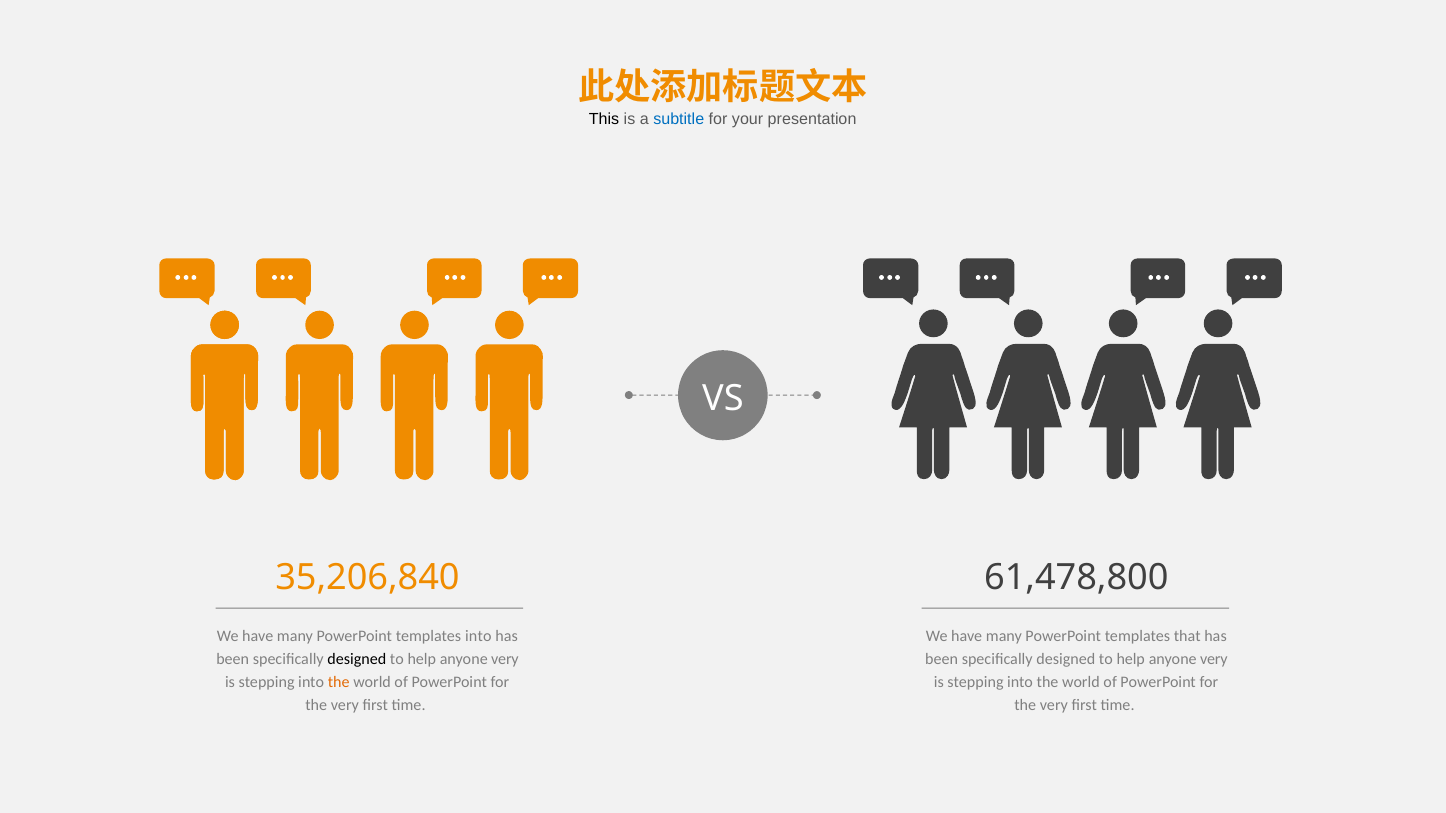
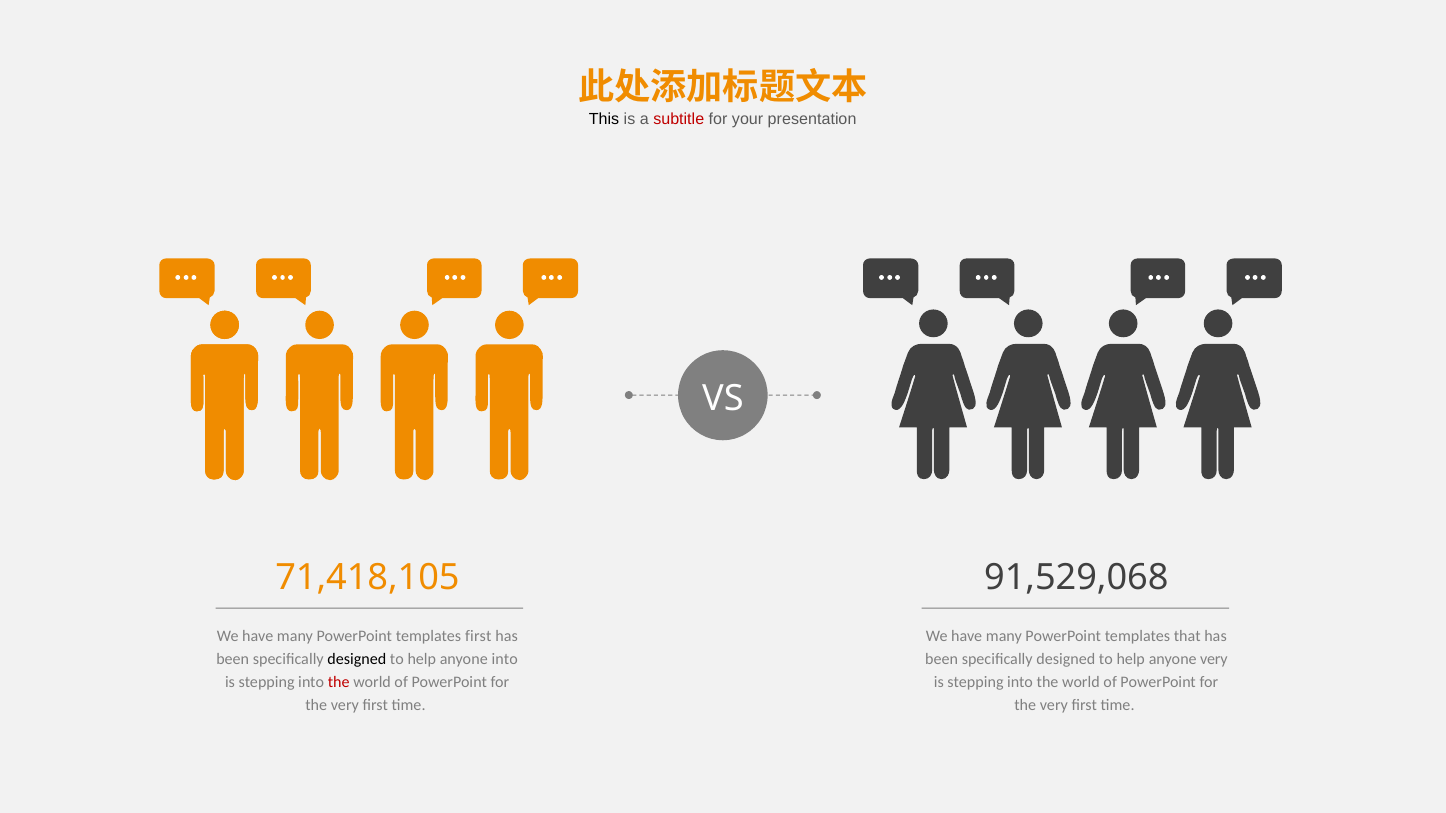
subtitle colour: blue -> red (679, 119)
35,206,840: 35,206,840 -> 71,418,105 (367, 578)
61,478,800: 61,478,800 -> 91,529,068 (1076, 578)
templates into: into -> first (478, 636)
very: very -> into (505, 659)
the colour: orange -> red (339, 682)
